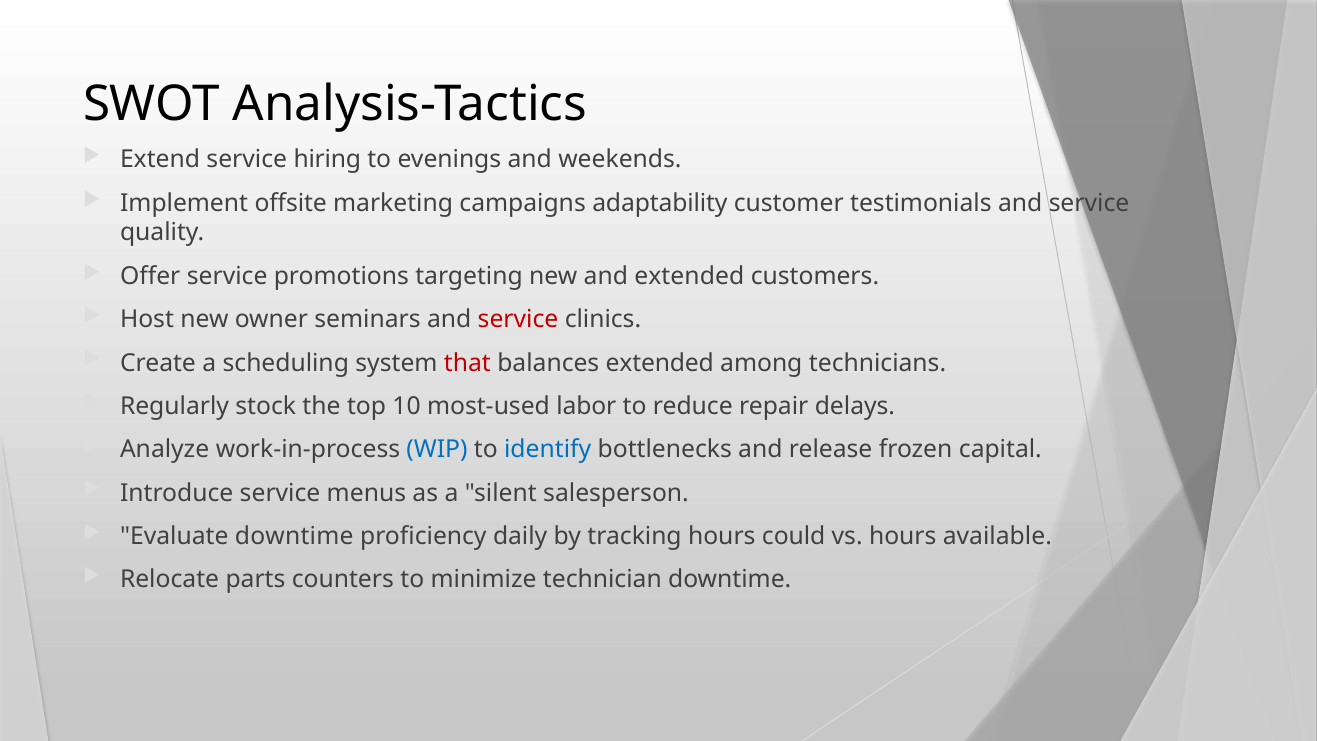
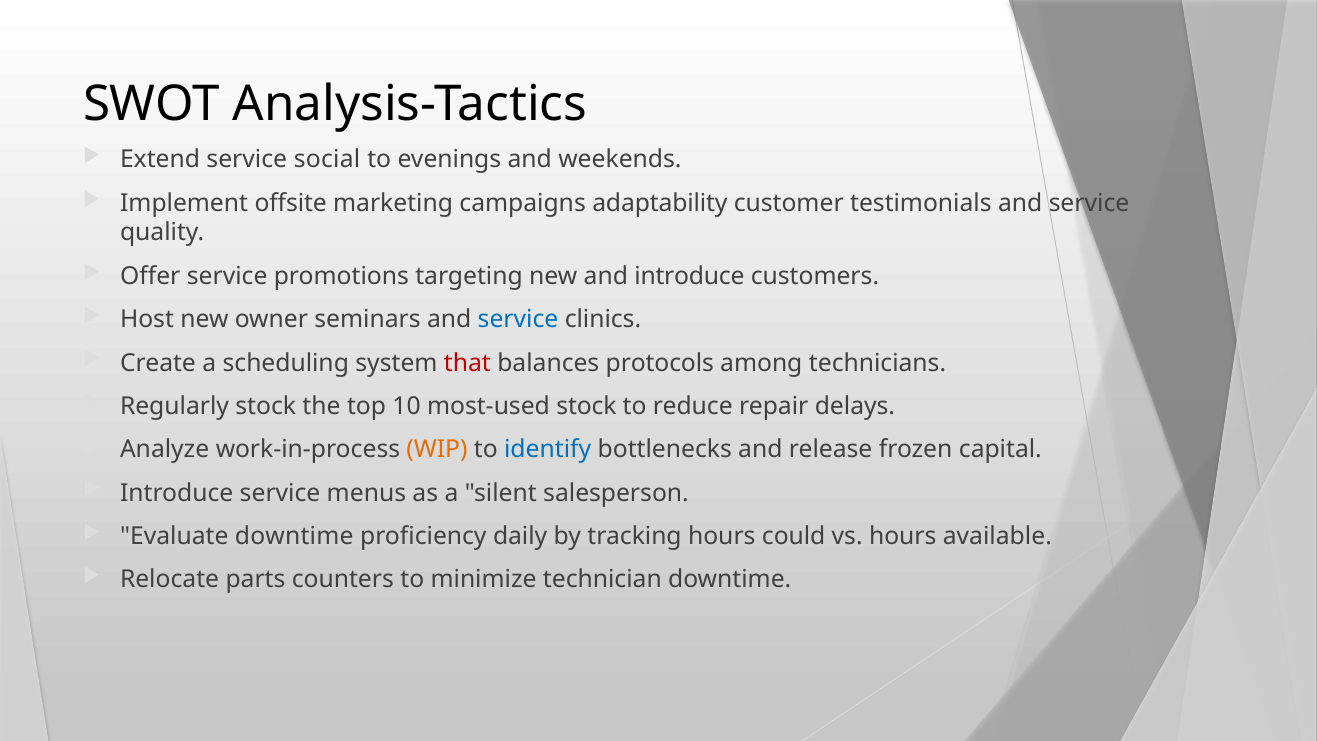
hiring: hiring -> social (327, 160)
and extended: extended -> introduce (689, 276)
service colour: red -> blue (518, 319)
balances extended: extended -> protocols (660, 363)
most-used labor: labor -> stock (586, 406)
WIP colour: blue -> orange (437, 450)
